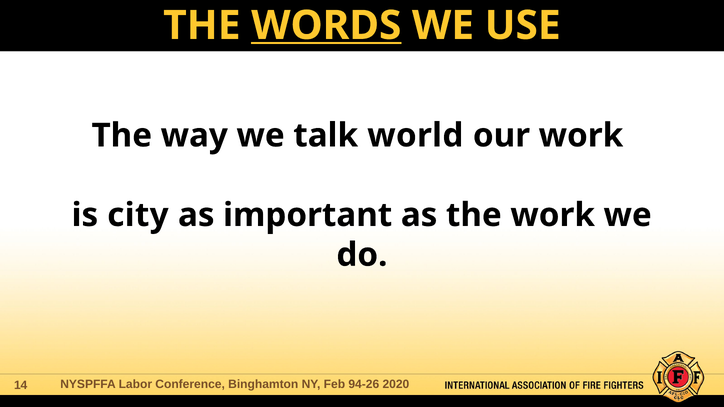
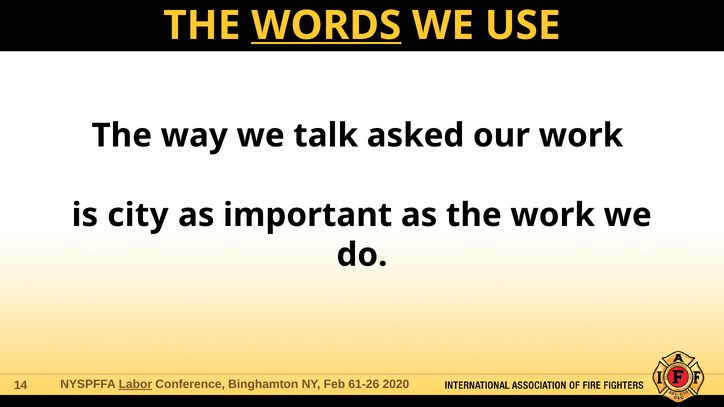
world: world -> asked (416, 136)
Labor underline: none -> present (135, 385)
94-26: 94-26 -> 61-26 (364, 385)
